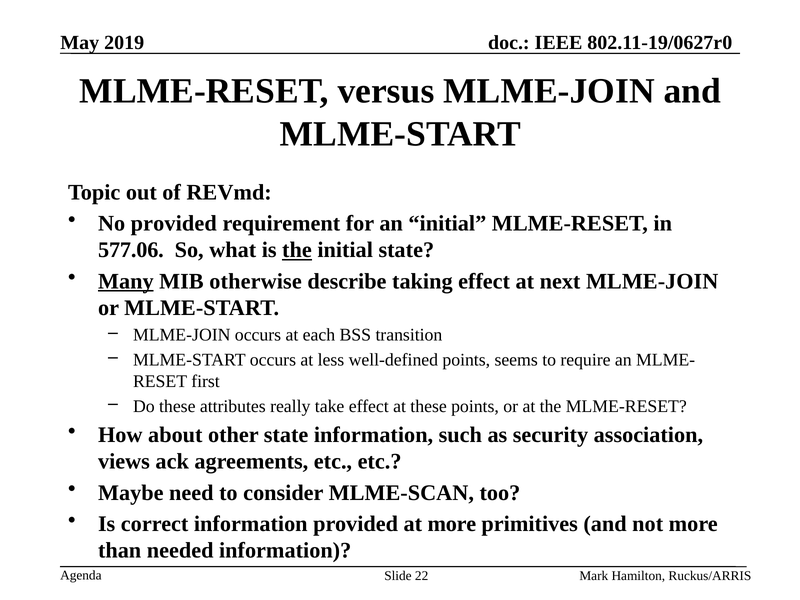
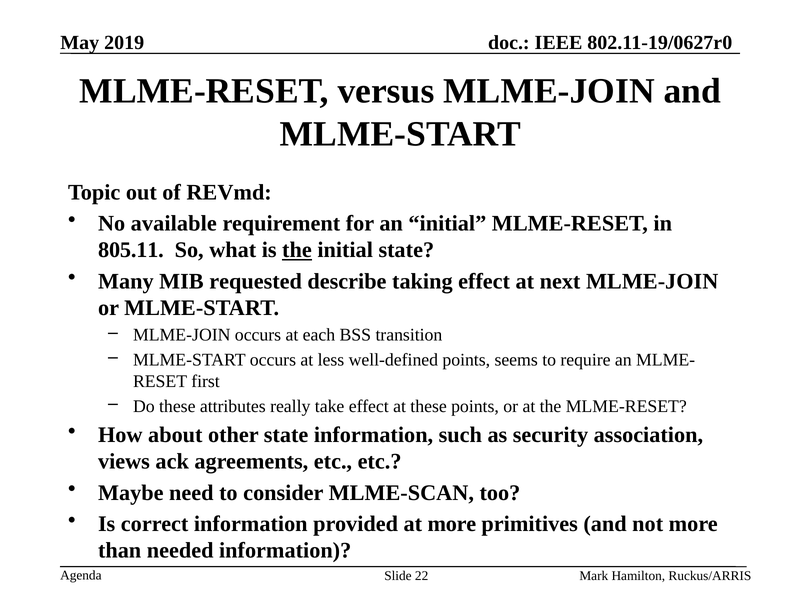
No provided: provided -> available (174, 223)
577.06: 577.06 -> 805.11 (131, 250)
Many underline: present -> none (126, 281)
otherwise: otherwise -> requested (256, 281)
